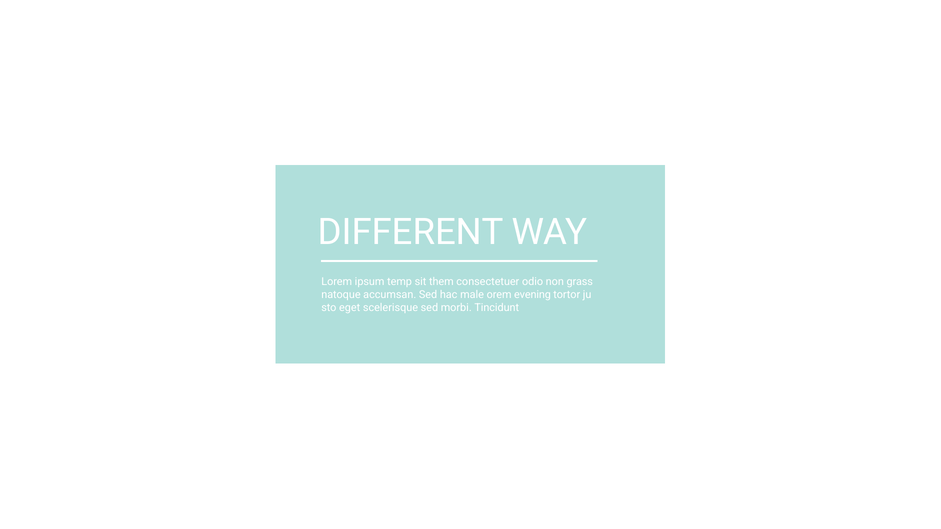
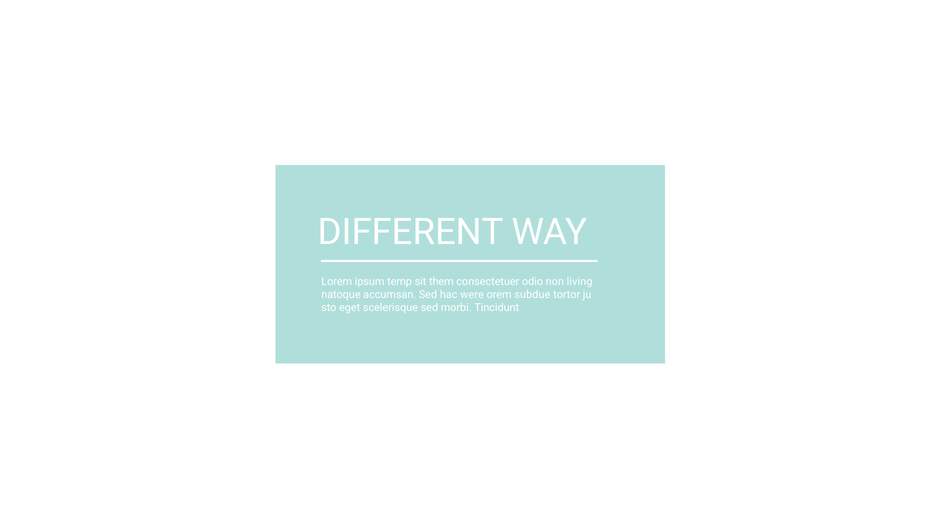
grass: grass -> living (580, 282)
male: male -> were (472, 295)
evening: evening -> subdue (532, 295)
